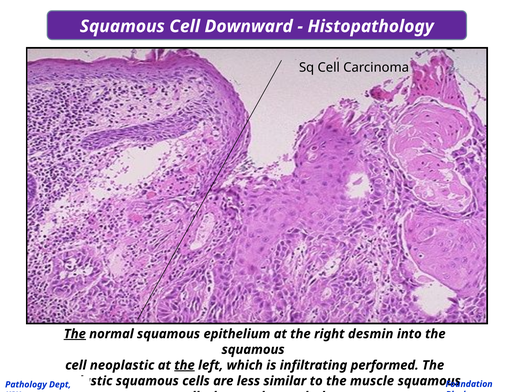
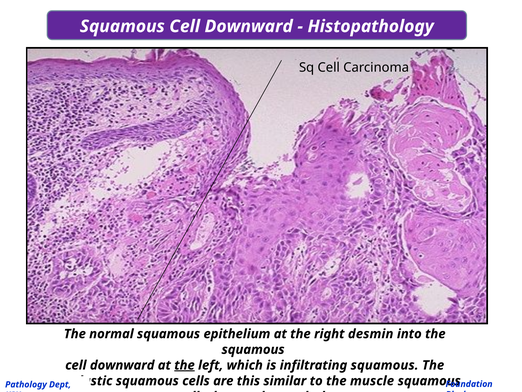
The underline: present -> none (75, 333)
neoplastic: neoplastic -> downward (122, 365)
infiltrating performed: performed -> squamous (385, 365)
cells are less: less -> this (248, 380)
